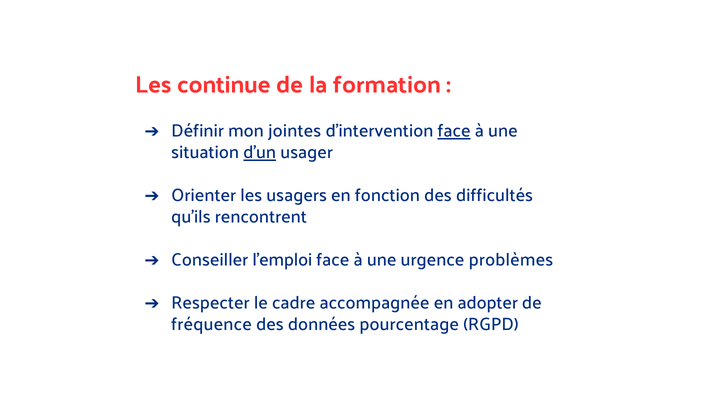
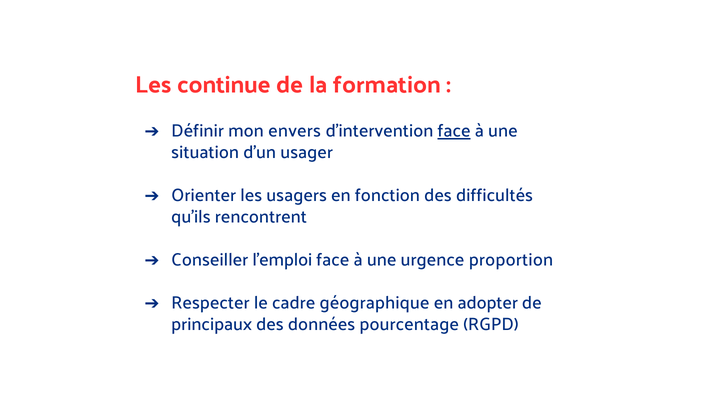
jointes: jointes -> envers (295, 131)
d’un underline: present -> none (260, 152)
problèmes: problèmes -> proportion (511, 260)
accompagnée: accompagnée -> géographique (375, 303)
fréquence: fréquence -> principaux (212, 324)
